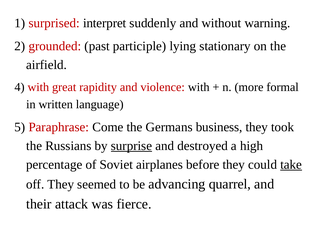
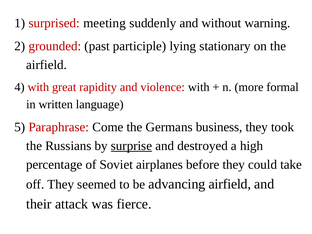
interpret: interpret -> meeting (105, 23)
take underline: present -> none (291, 165)
advancing quarrel: quarrel -> airfield (230, 184)
